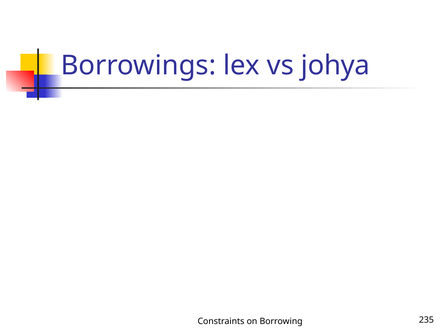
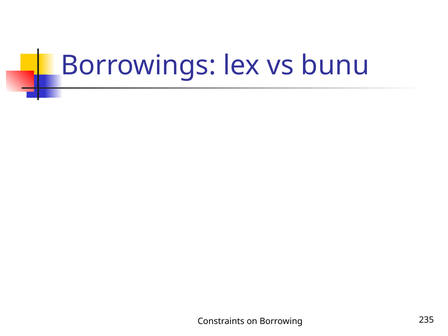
johya: johya -> bunu (335, 65)
